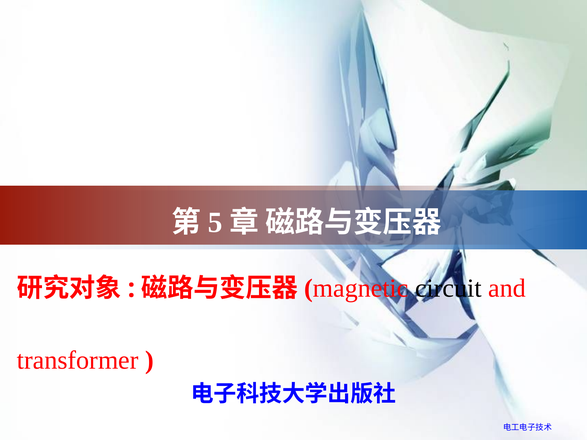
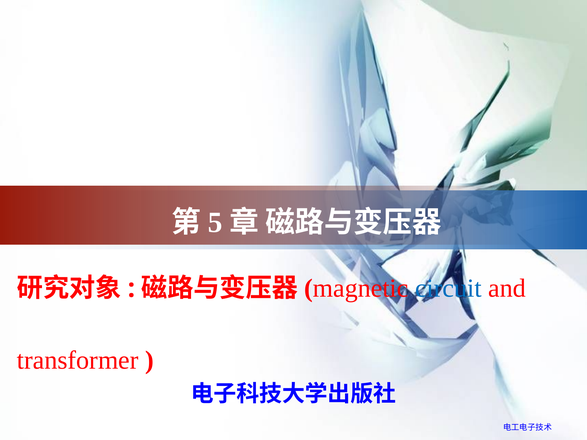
circuit colour: black -> blue (448, 288)
